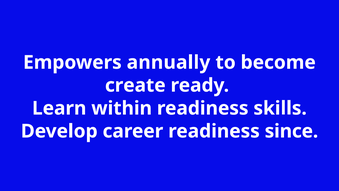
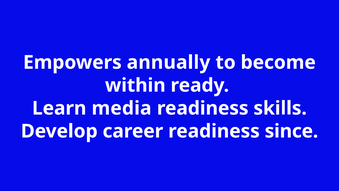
create: create -> within (135, 85)
within: within -> media (122, 108)
